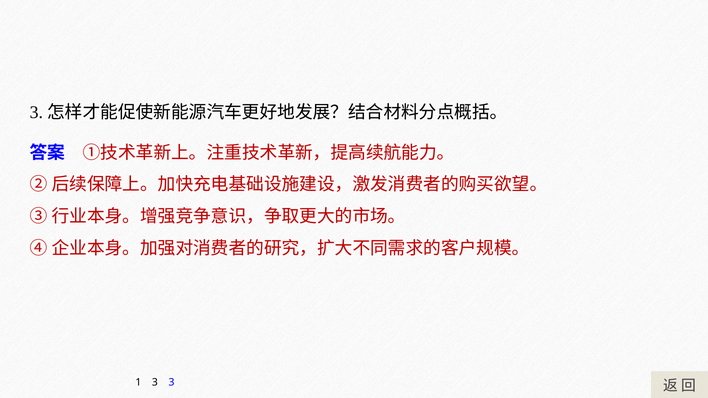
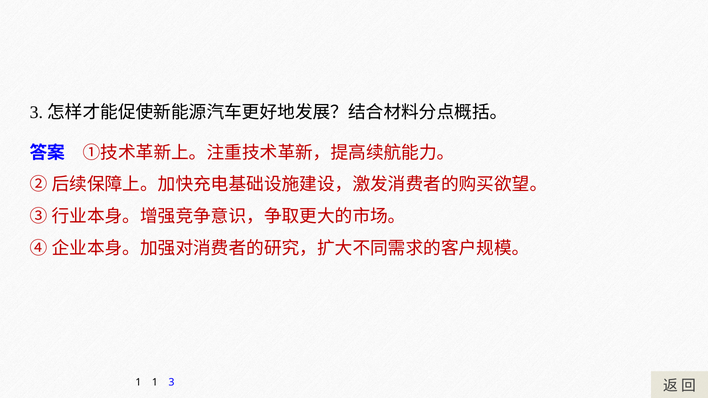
1 3: 3 -> 1 (155, 383)
